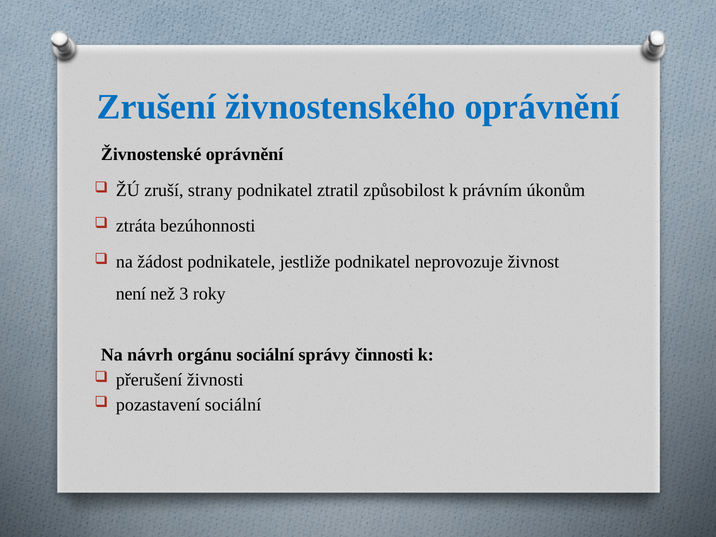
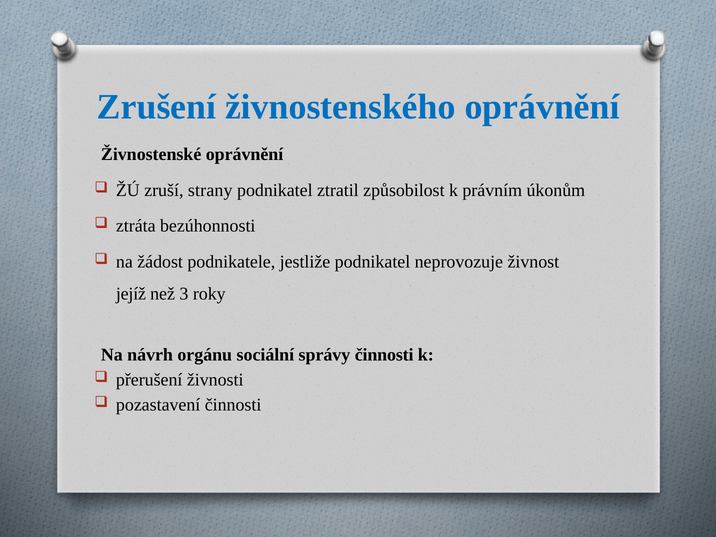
není: není -> jejíž (131, 294)
pozastavení sociální: sociální -> činnosti (233, 405)
